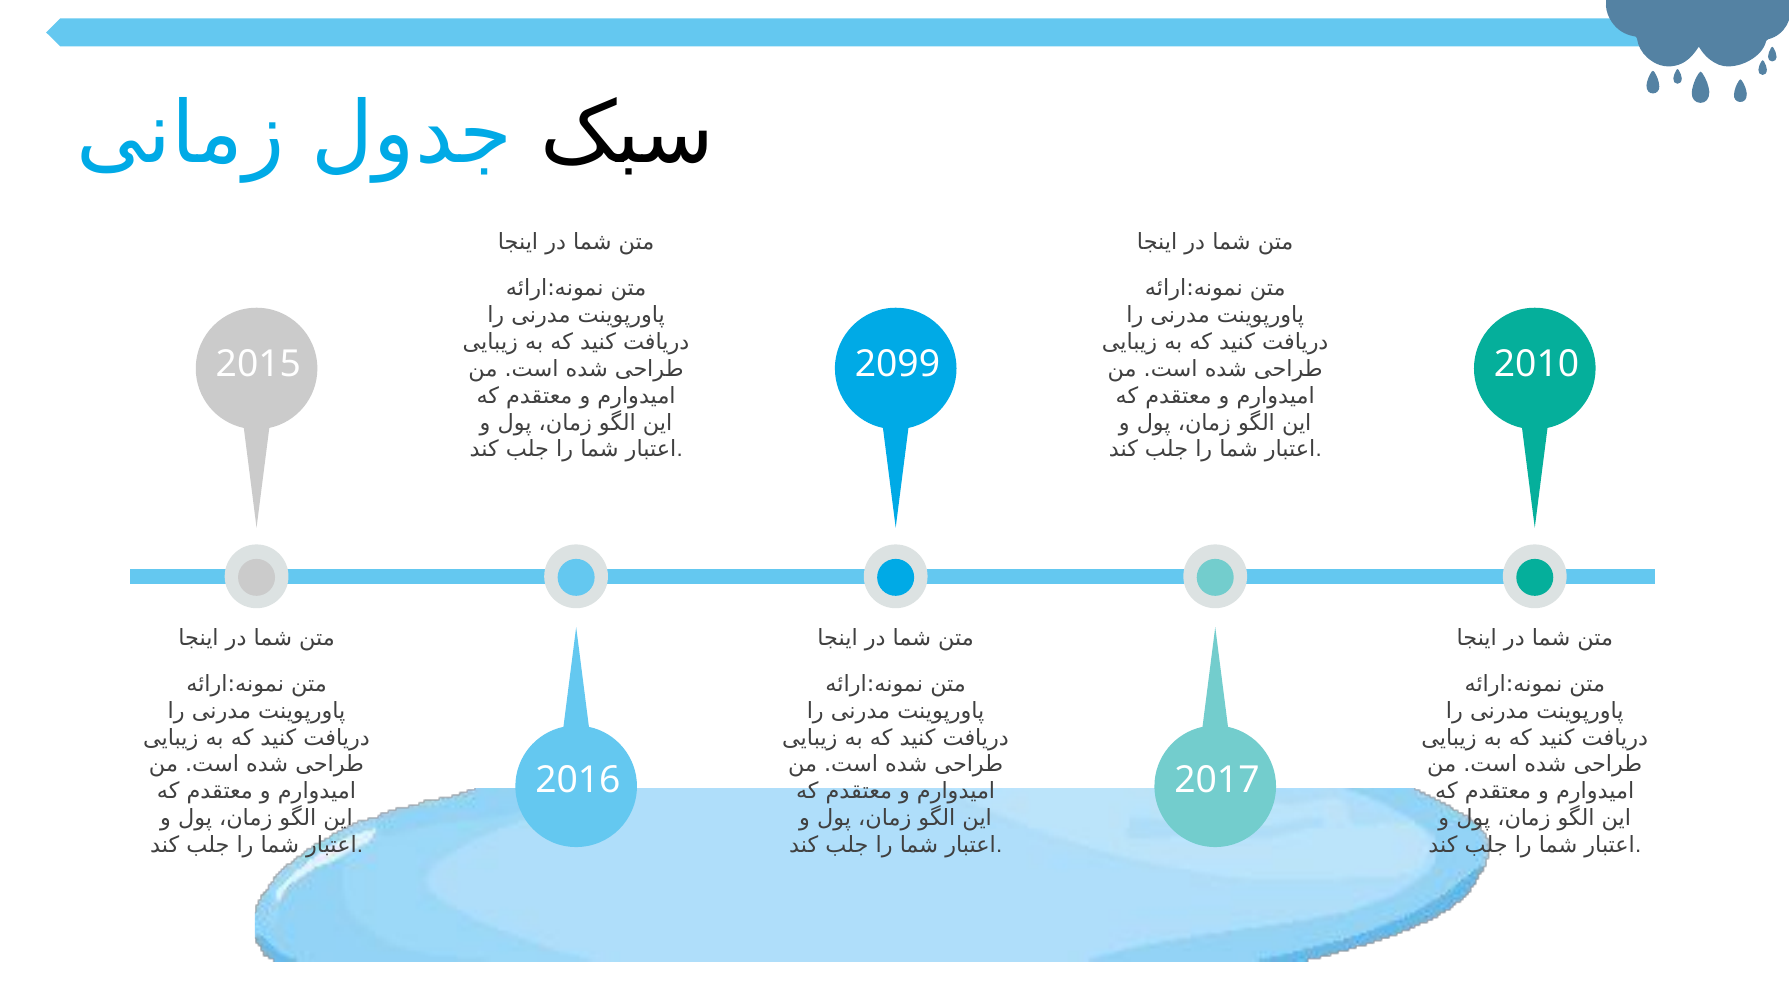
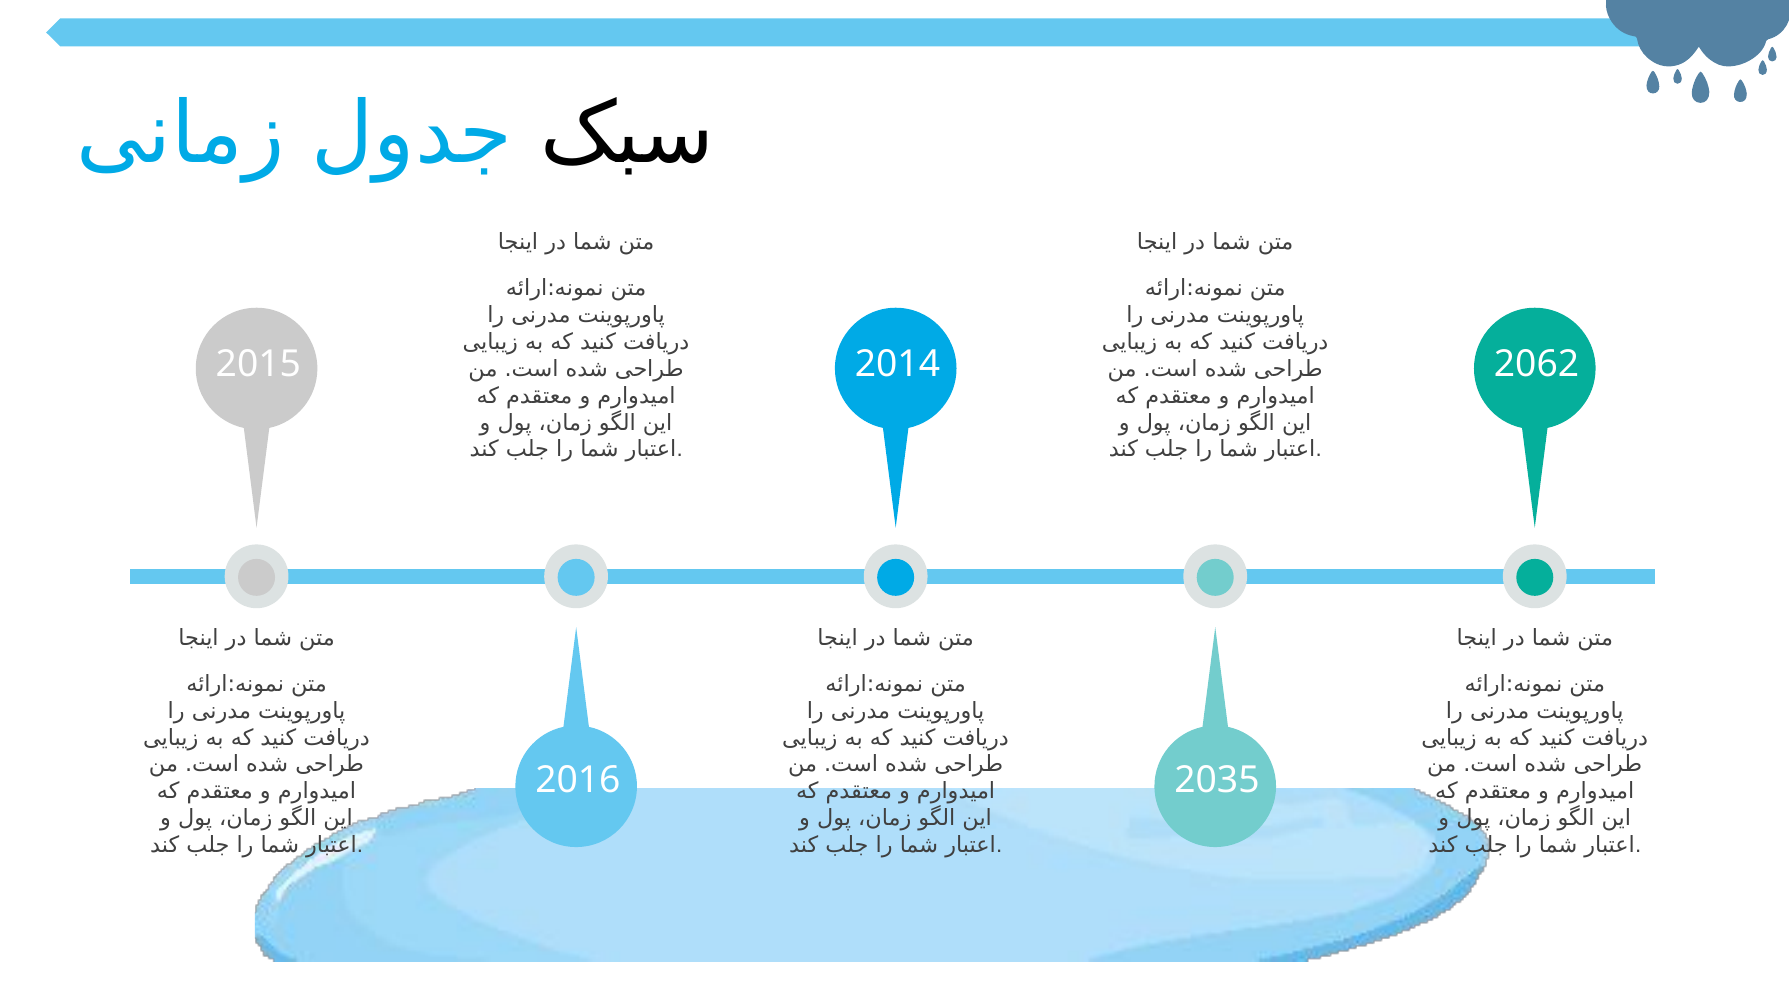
2099: 2099 -> 2014 (897, 364)
2010: 2010 -> 2062 (1537, 364)
2017: 2017 -> 2035 (1217, 780)
